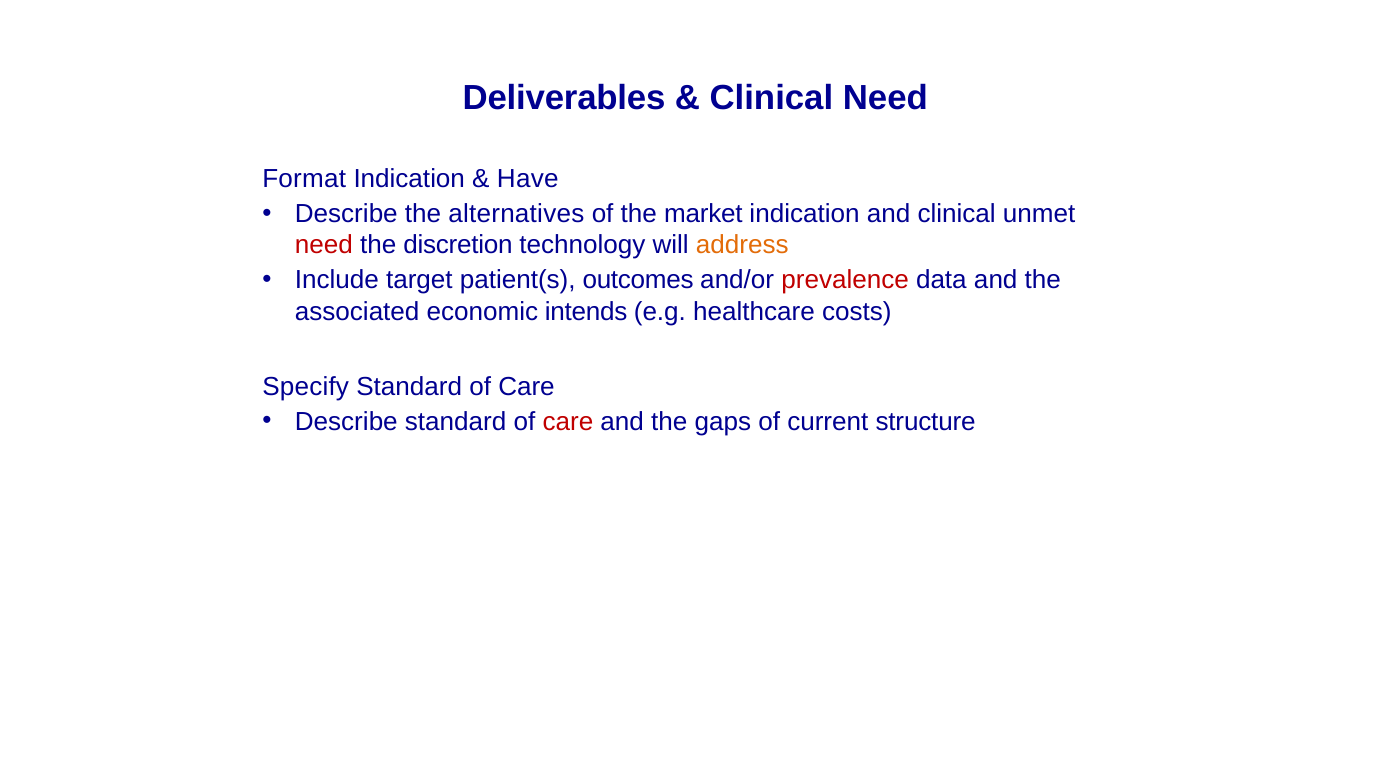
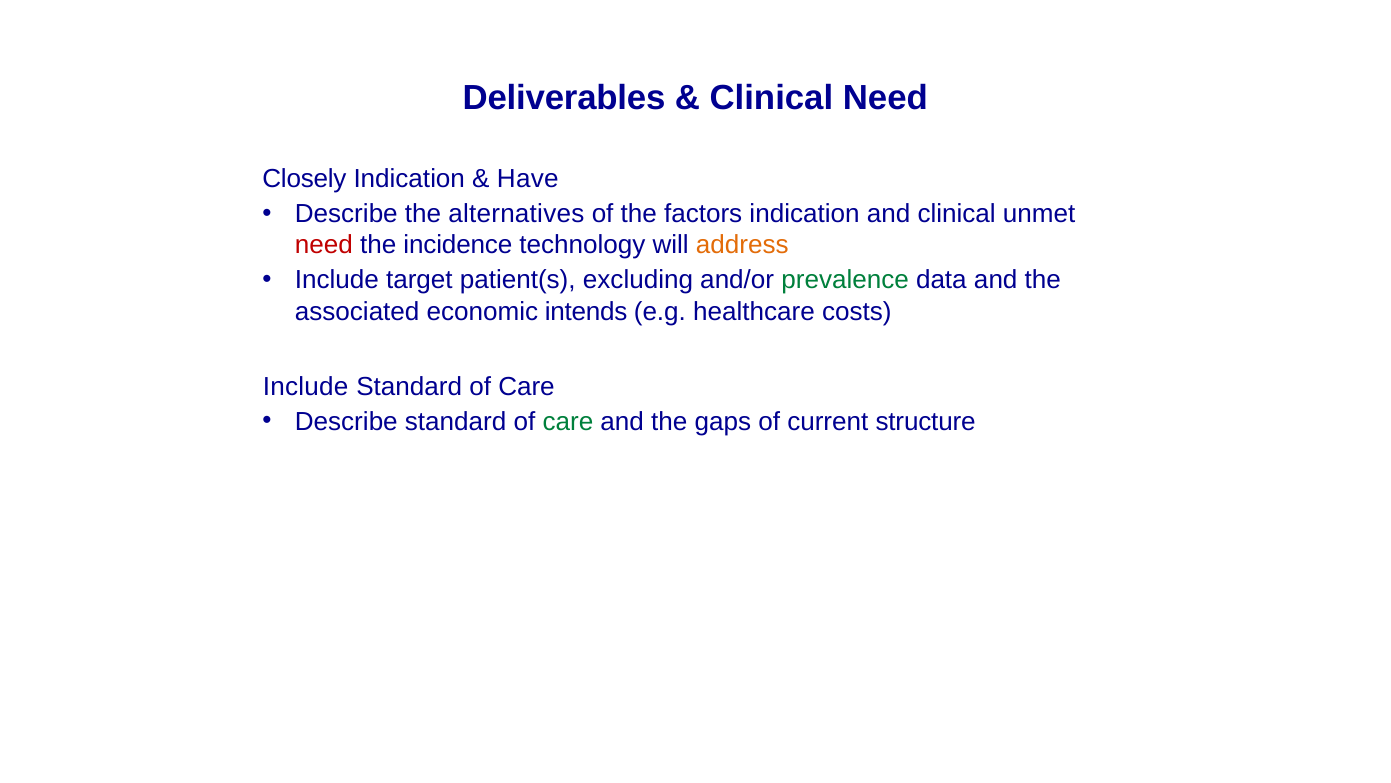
Format: Format -> Closely (304, 179)
market: market -> factors (703, 214)
discretion: discretion -> incidence (458, 245)
outcomes: outcomes -> excluding (638, 280)
prevalence colour: red -> green (845, 280)
Specify: Specify -> Include (306, 387)
care colour: red -> green (568, 421)
